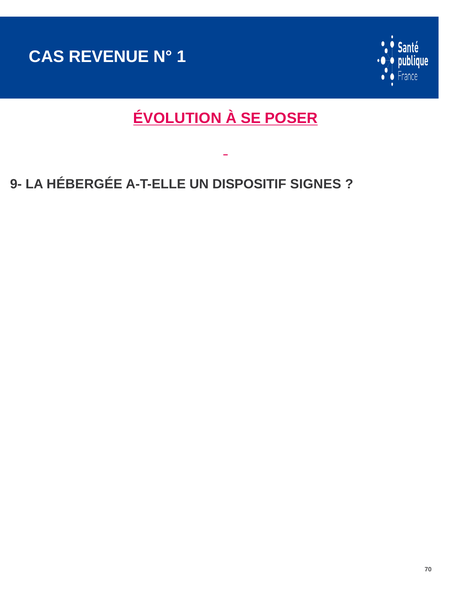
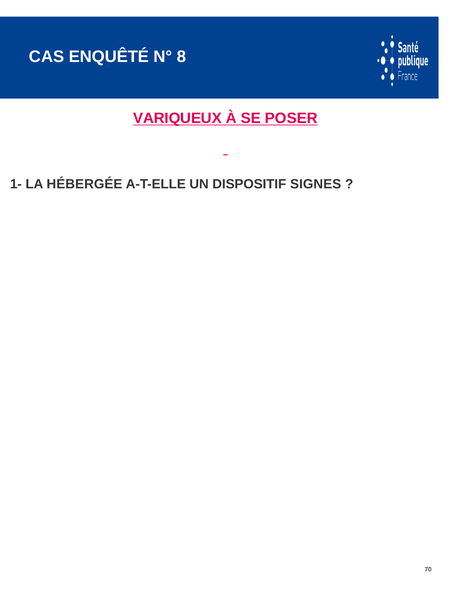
REVENUE: REVENUE -> ENQUÊTÉ (109, 57)
1: 1 -> 8 (182, 57)
ÉVOLUTION: ÉVOLUTION -> VARIQUEUX (177, 118)
9-: 9- -> 1- (16, 184)
